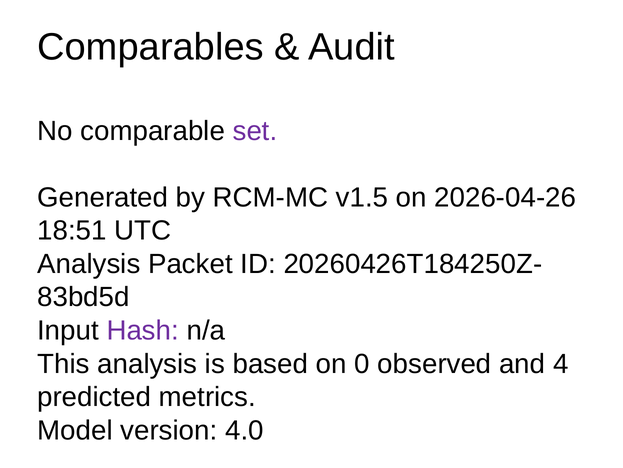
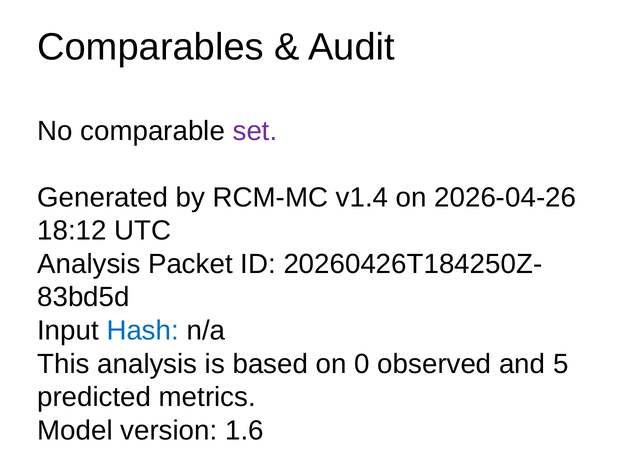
v1.5: v1.5 -> v1.4 (362, 197)
18:51: 18:51 -> 18:12 (72, 230)
Hash colour: purple -> blue (143, 330)
4: 4 -> 5 (561, 363)
4.0: 4.0 -> 1.6 (244, 430)
